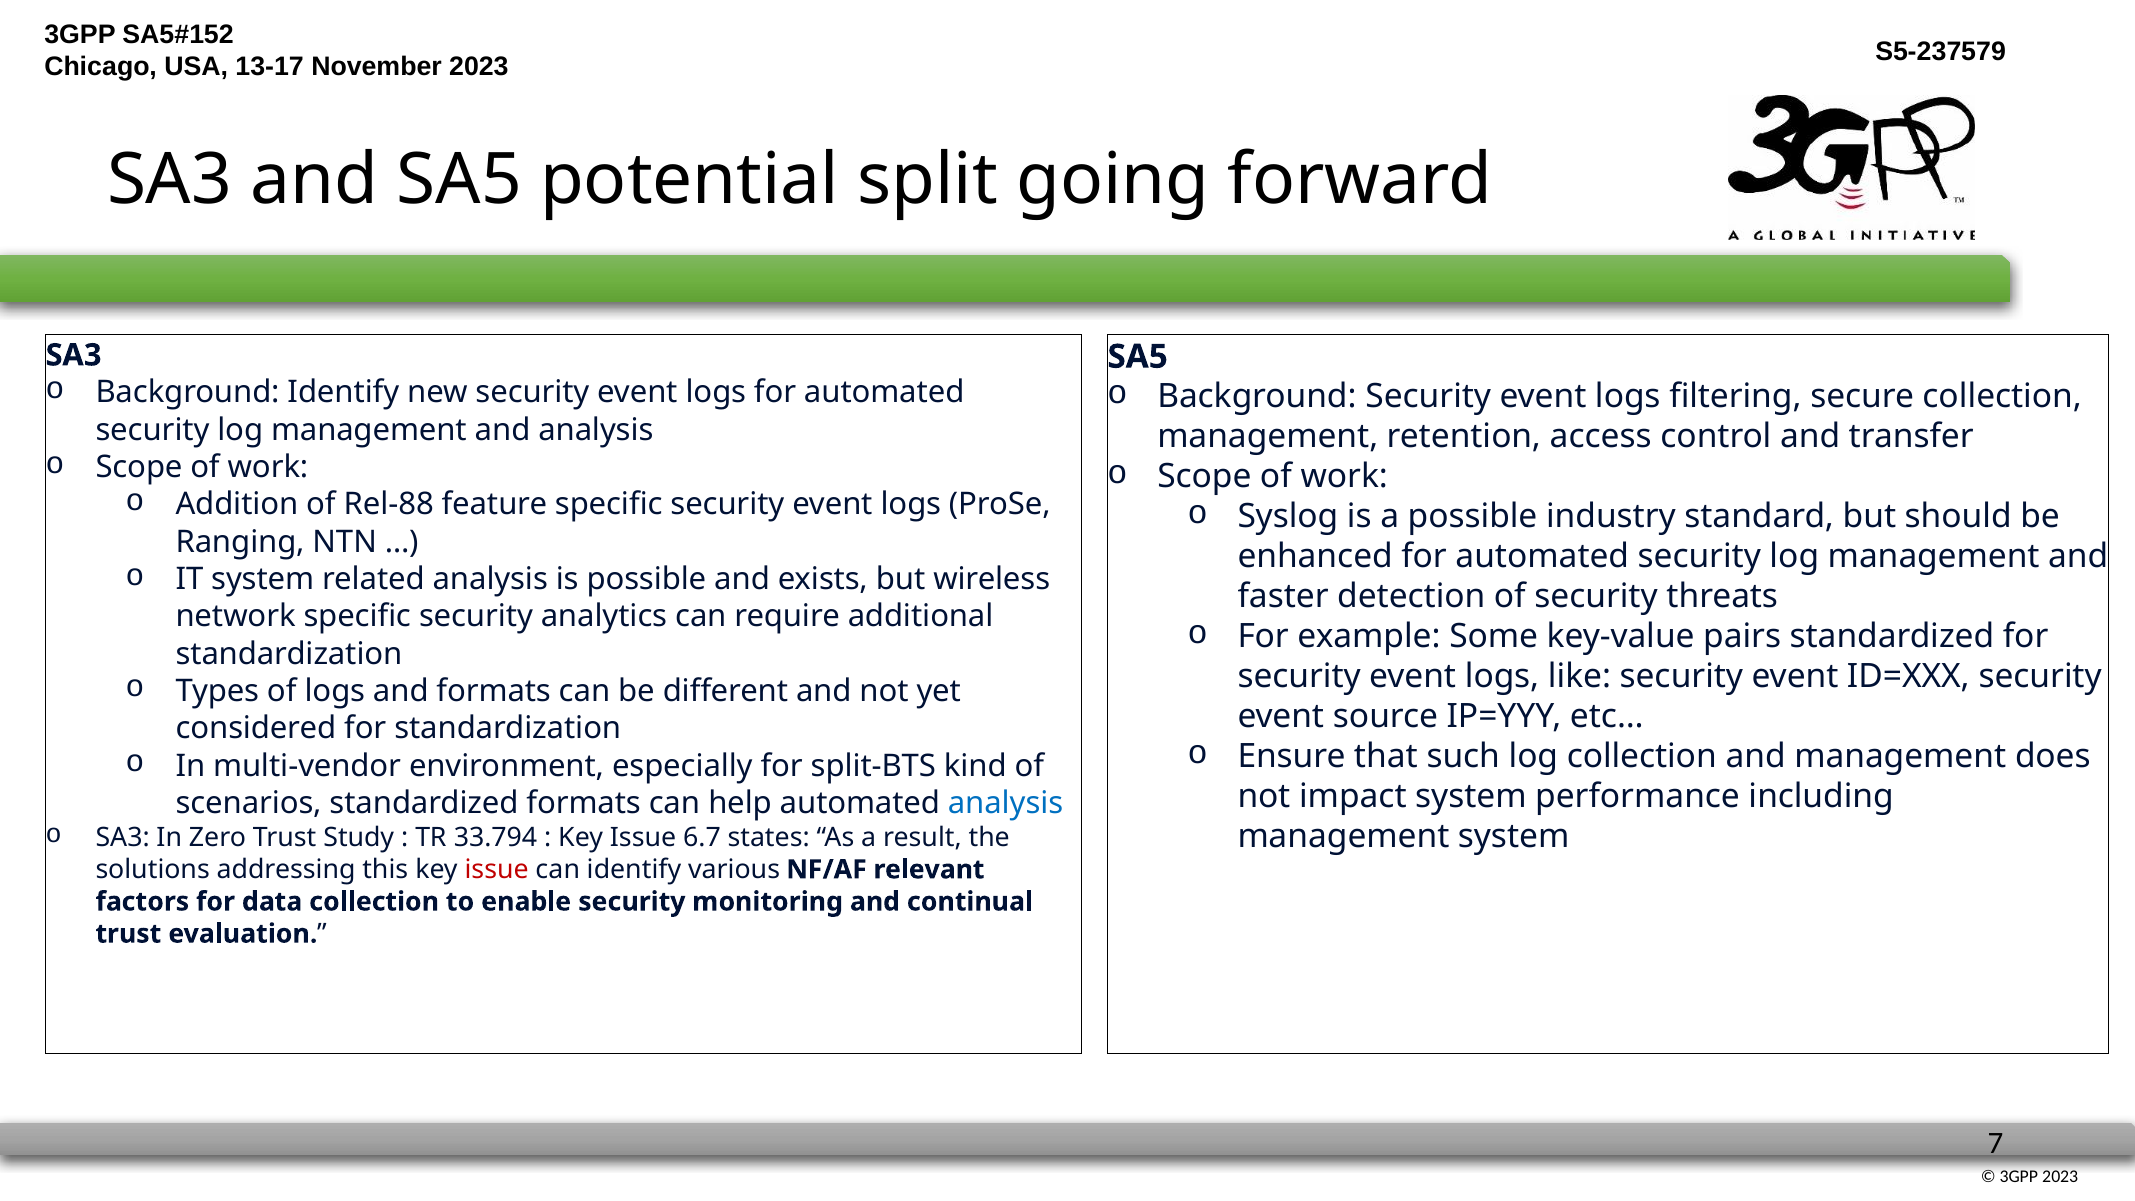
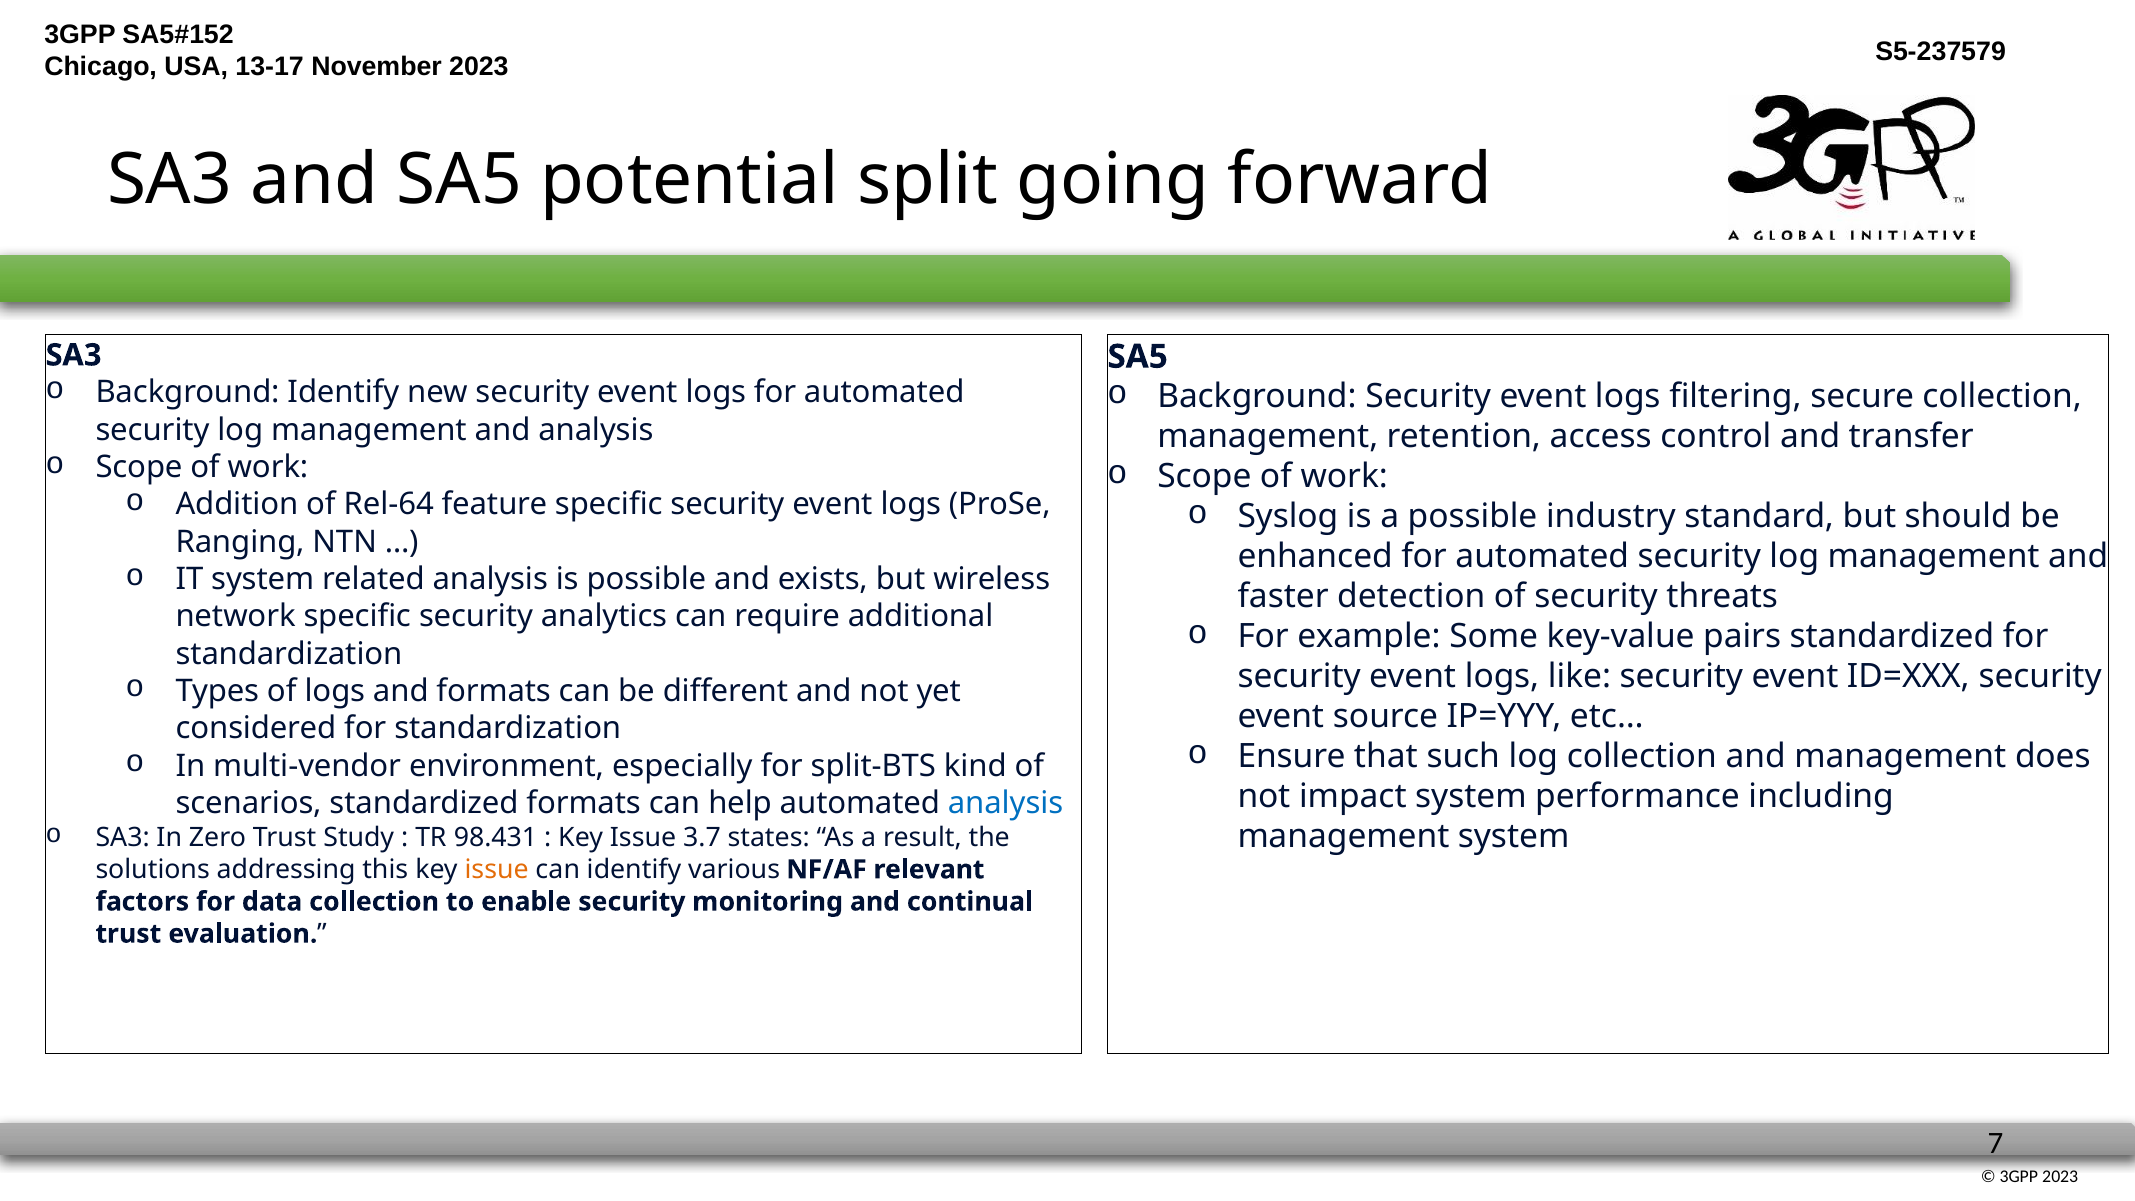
Rel-88: Rel-88 -> Rel-64 (389, 504)
33.794: 33.794 -> 98.431 (495, 837)
6.7: 6.7 -> 3.7 (702, 837)
issue colour: red -> orange (497, 870)
